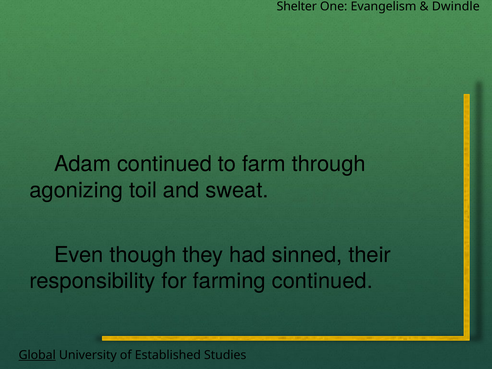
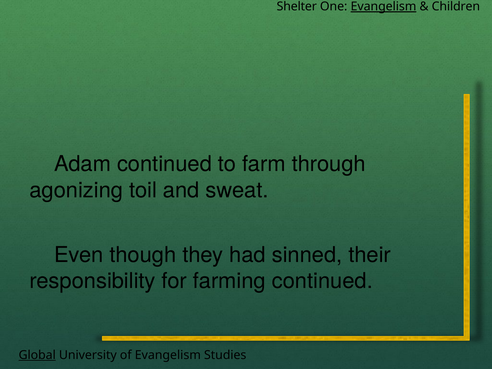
Evangelism underline: none -> present (383, 7)
Dwindle: Dwindle -> Children (456, 7)
of Established: Established -> Evangelism (168, 355)
